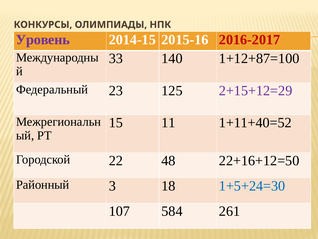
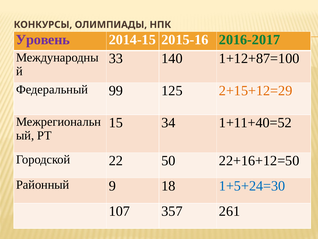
2016-2017 colour: red -> green (250, 40)
23: 23 -> 99 (116, 90)
2+15+12=29 colour: purple -> orange (256, 90)
11: 11 -> 34 (168, 123)
48: 48 -> 50 (168, 160)
3: 3 -> 9 (112, 186)
584: 584 -> 357 (172, 211)
